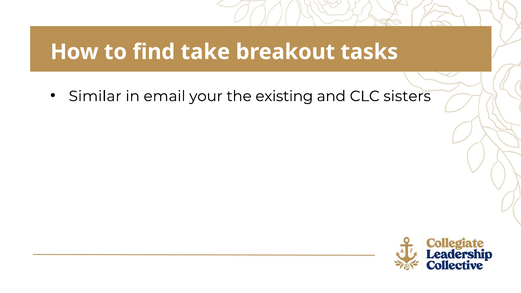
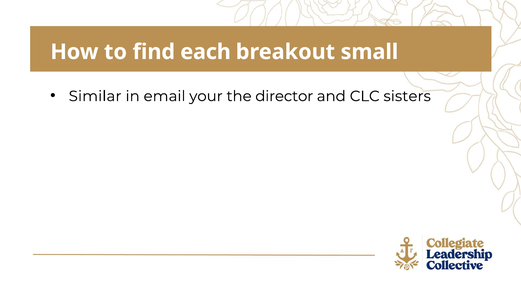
take: take -> each (206, 52)
tasks: tasks -> small (369, 52)
existing: existing -> director (284, 96)
